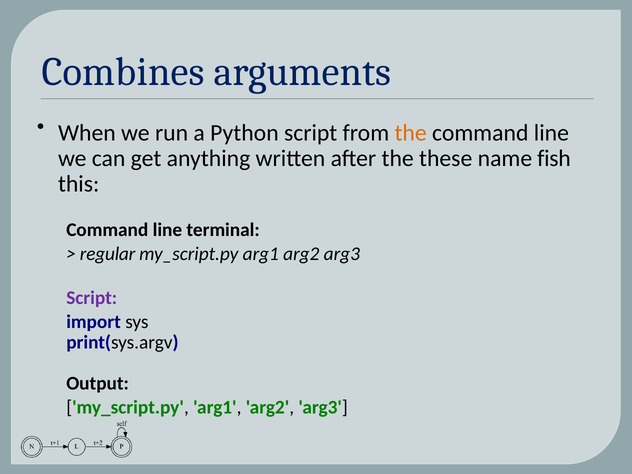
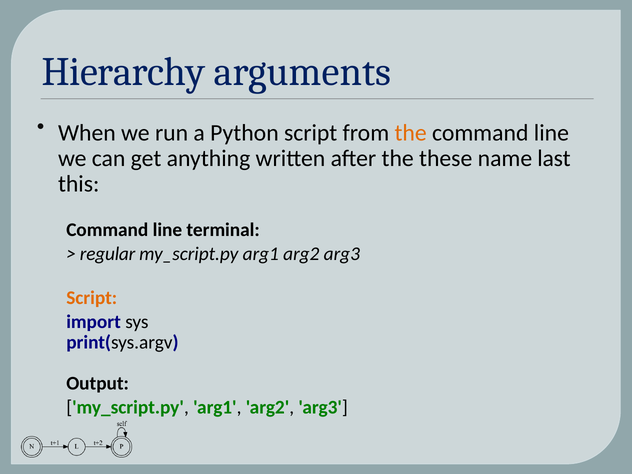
Combines: Combines -> Hierarchy (123, 72)
fish: fish -> last (554, 158)
Script colour: purple -> orange (92, 298)
